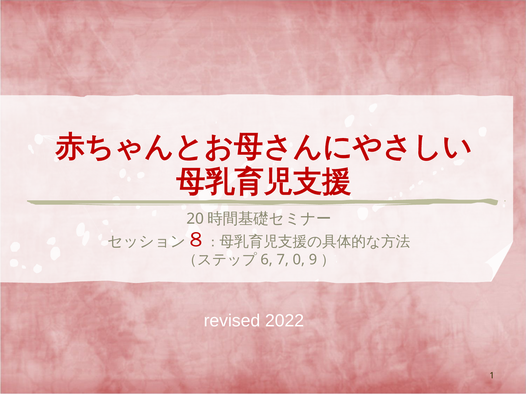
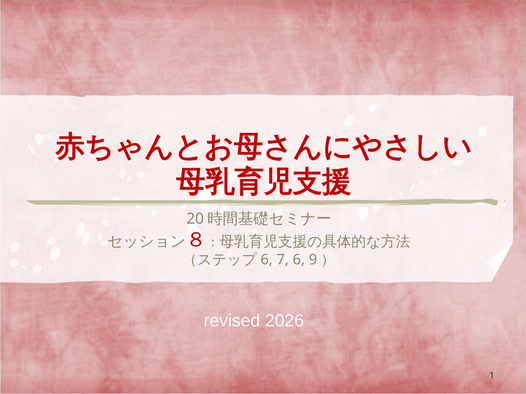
0: 0 -> 6 (299, 260)
2022: 2022 -> 2026 (285, 321)
